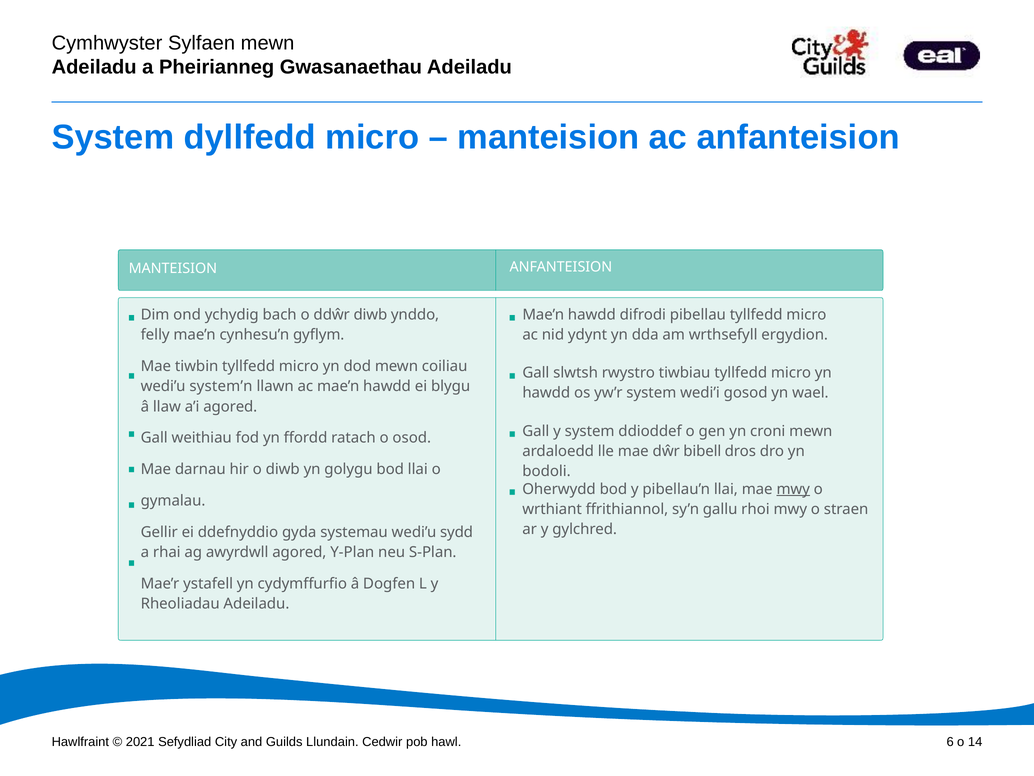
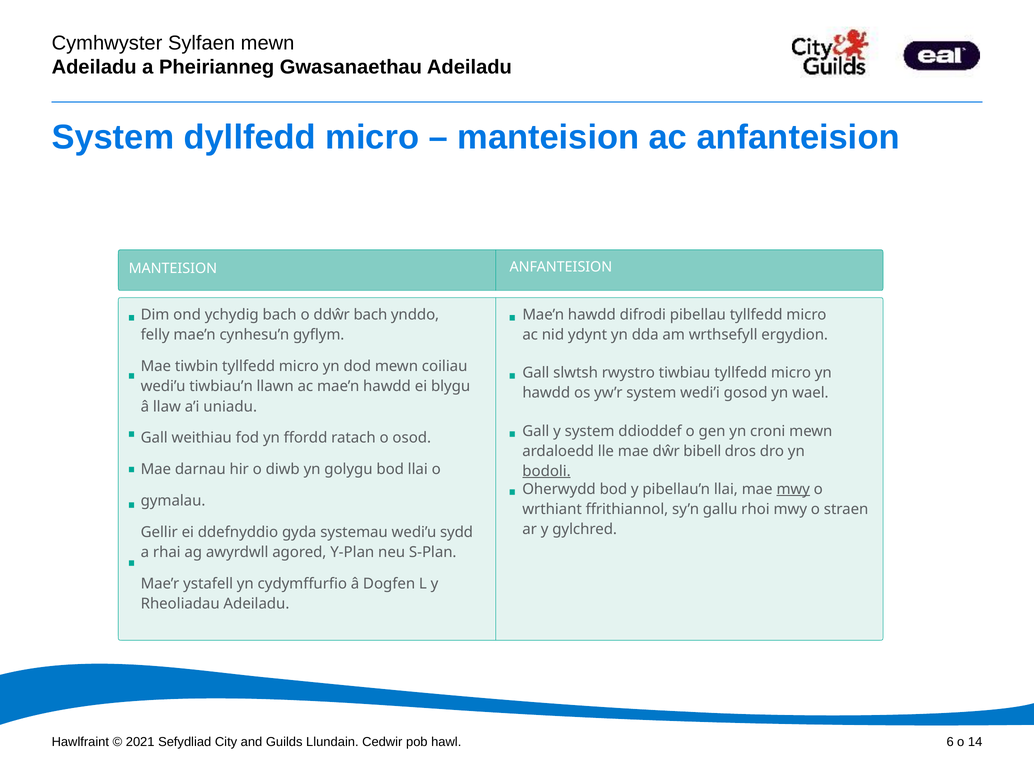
ddŵr diwb: diwb -> bach (370, 315)
system’n: system’n -> tiwbiau’n (221, 386)
a’i agored: agored -> uniadu (230, 406)
bodoli underline: none -> present (547, 471)
